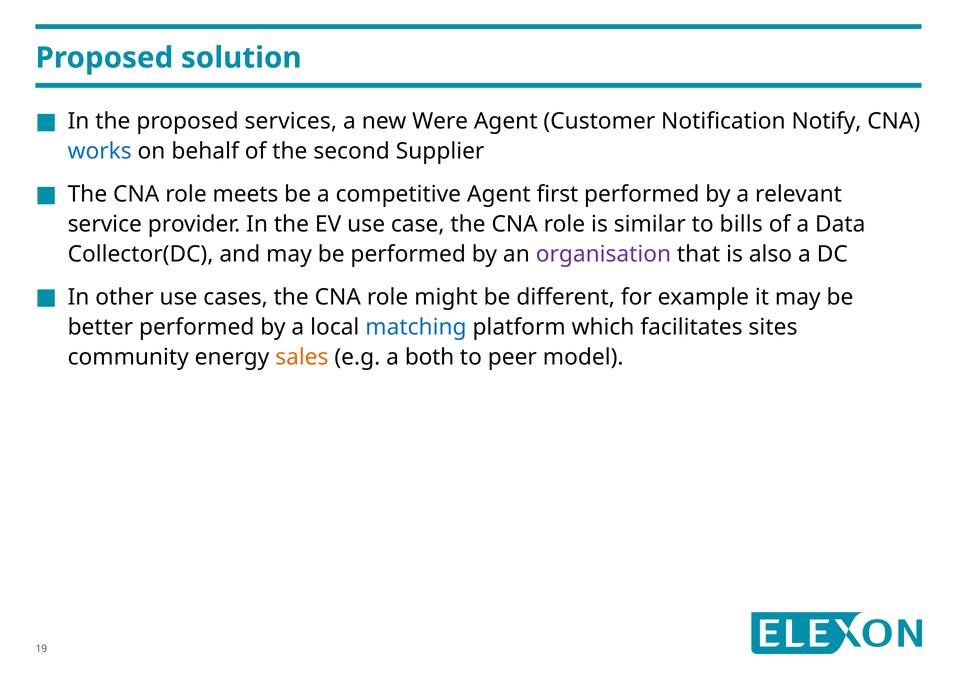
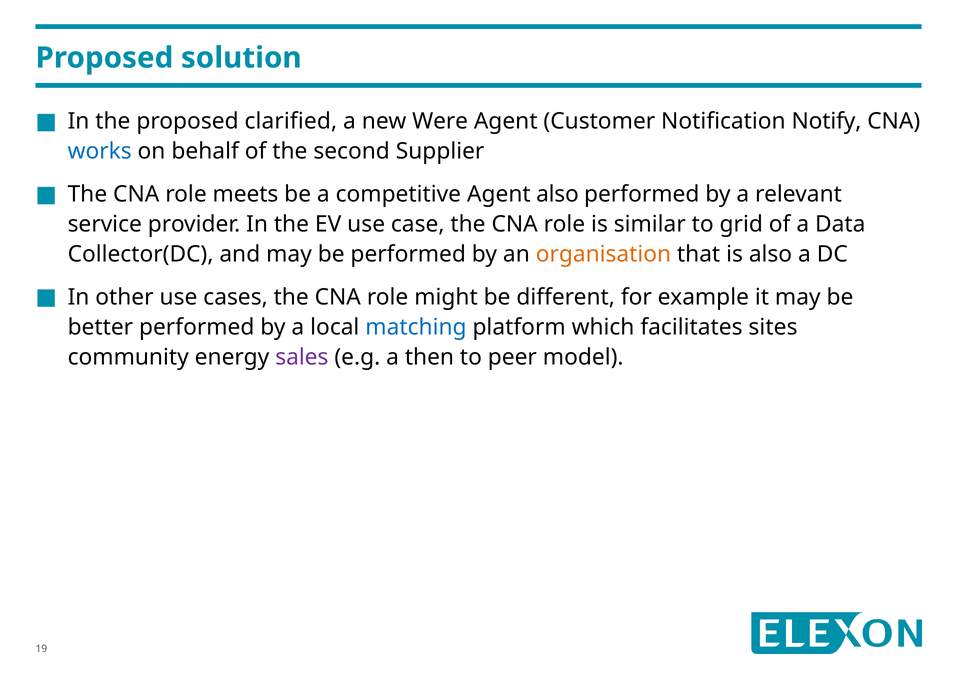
services: services -> clarified (291, 121)
Agent first: first -> also (557, 194)
bills: bills -> grid (741, 224)
organisation colour: purple -> orange (603, 254)
sales colour: orange -> purple (302, 357)
both: both -> then (429, 357)
